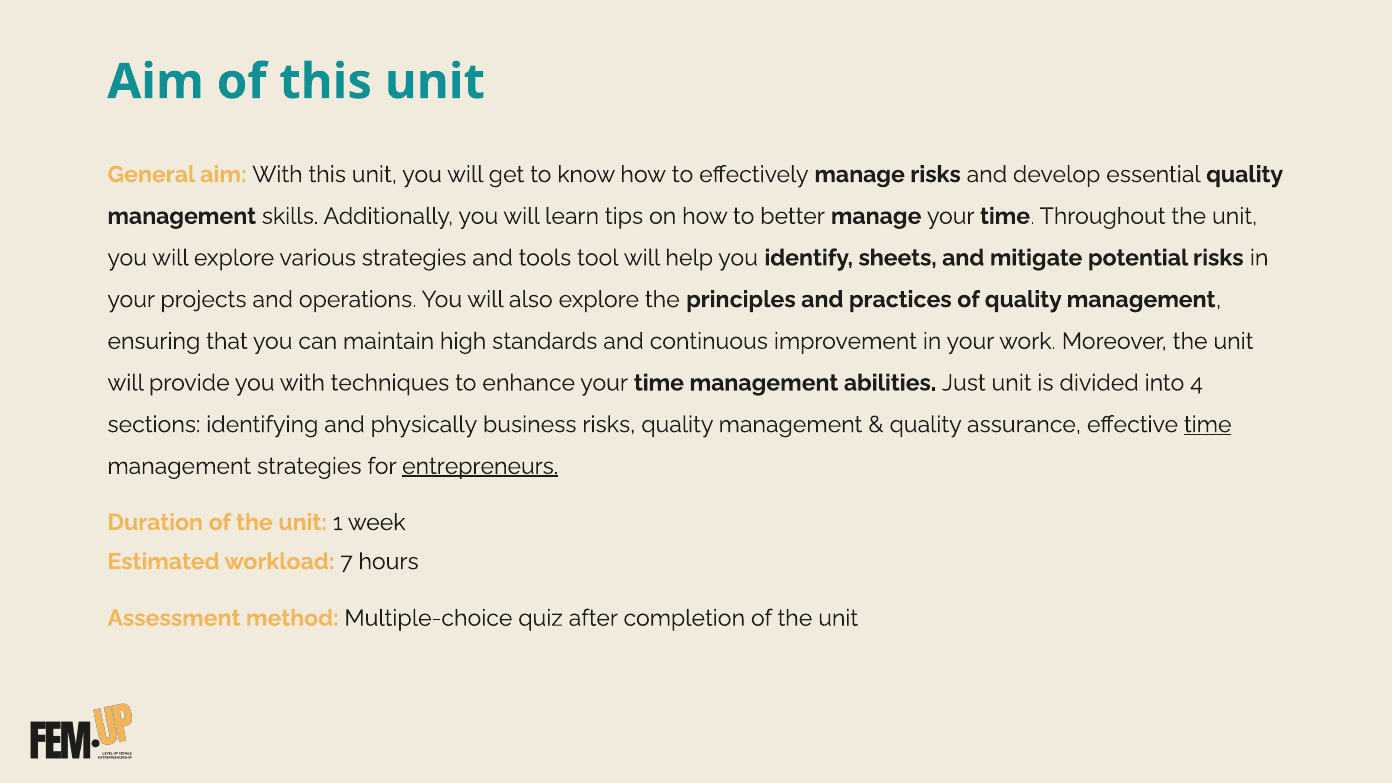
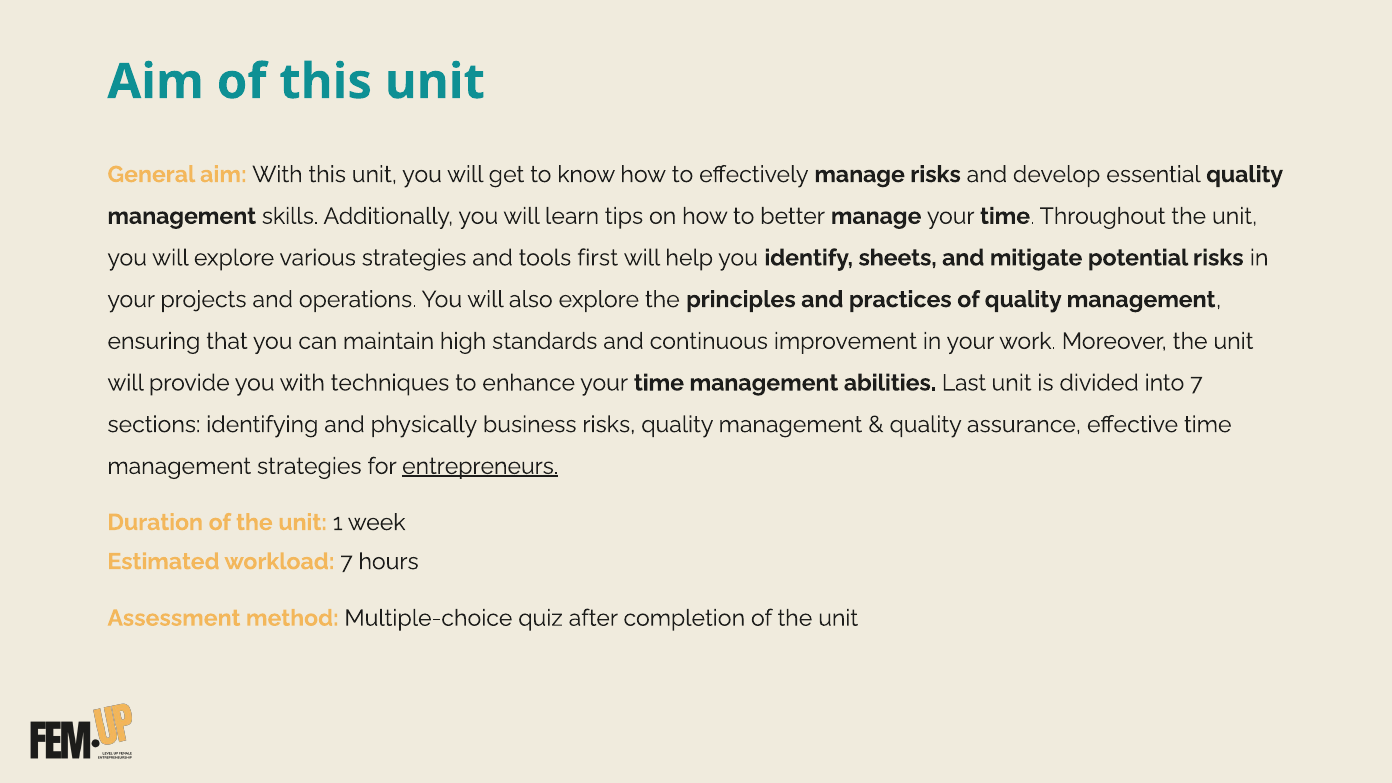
tool: tool -> first (598, 258)
Just: Just -> Last (964, 383)
into 4: 4 -> 7 (1196, 383)
time underline: present -> none (1208, 425)
